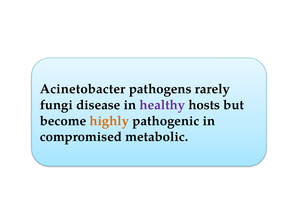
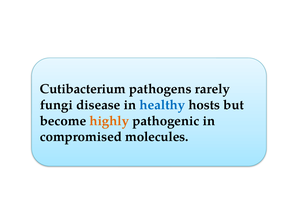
Acinetobacter: Acinetobacter -> Cutibacterium (83, 89)
healthy colour: purple -> blue (162, 105)
metabolic: metabolic -> molecules (157, 137)
